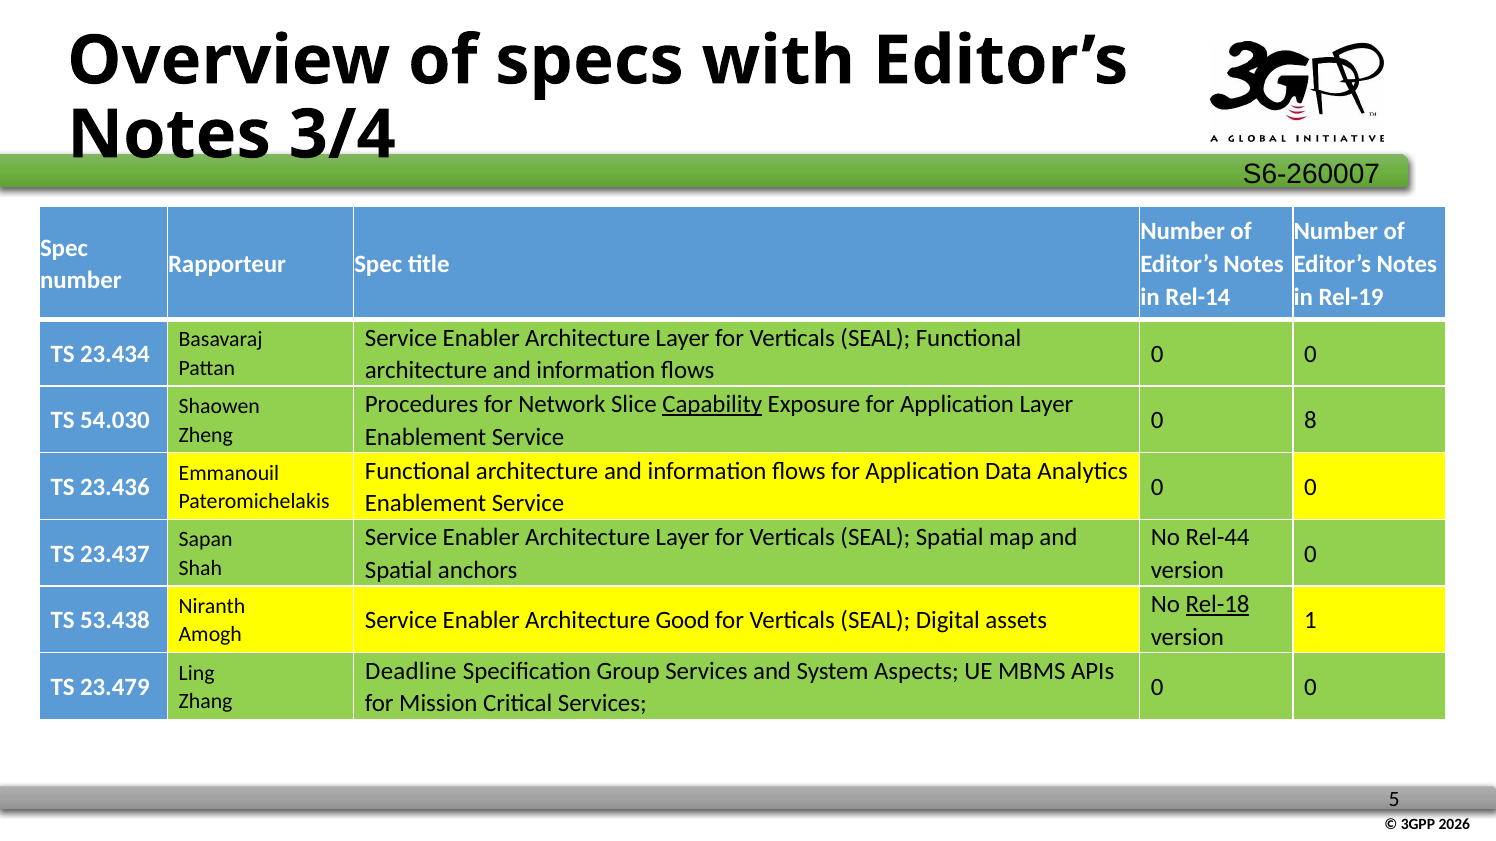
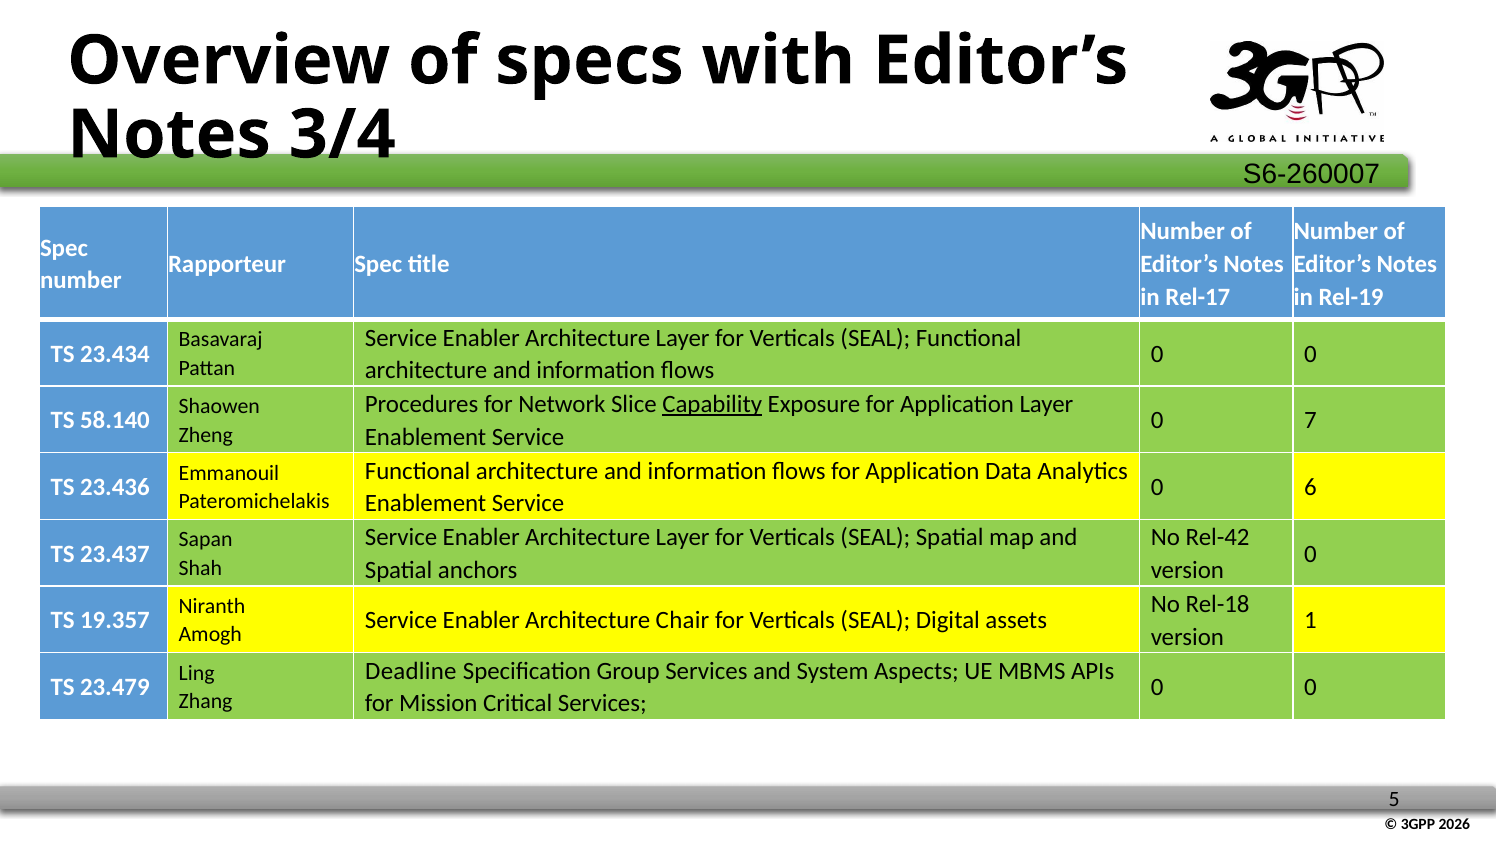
Rel-14: Rel-14 -> Rel-17 (1198, 297)
54.030: 54.030 -> 58.140 (115, 421)
8: 8 -> 7 (1310, 421)
0: 0 -> 6 (1310, 488)
Rel-44: Rel-44 -> Rel-42 (1218, 538)
Rel-18 underline: present -> none (1218, 605)
53.438: 53.438 -> 19.357 (115, 621)
Good: Good -> Chair (683, 621)
